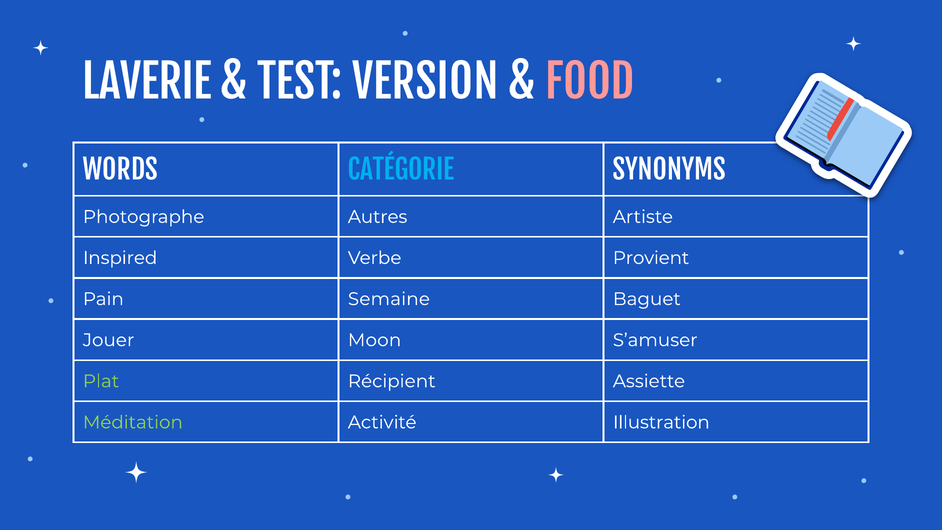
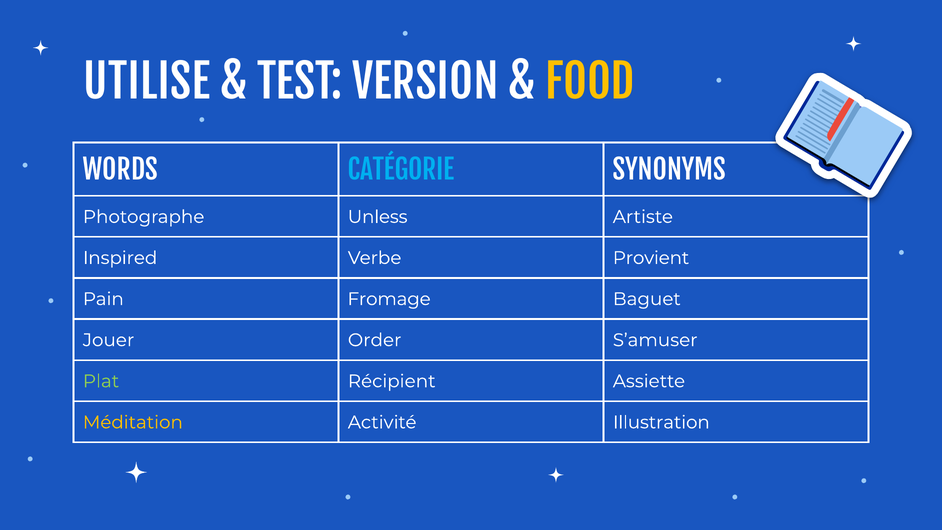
LAVERIE: LAVERIE -> UTILISE (147, 83)
FOOD colour: pink -> yellow (590, 83)
Autres: Autres -> Unless (378, 217)
Semaine: Semaine -> Fromage (389, 299)
Moon: Moon -> Order (375, 340)
Méditation colour: light green -> yellow (133, 422)
